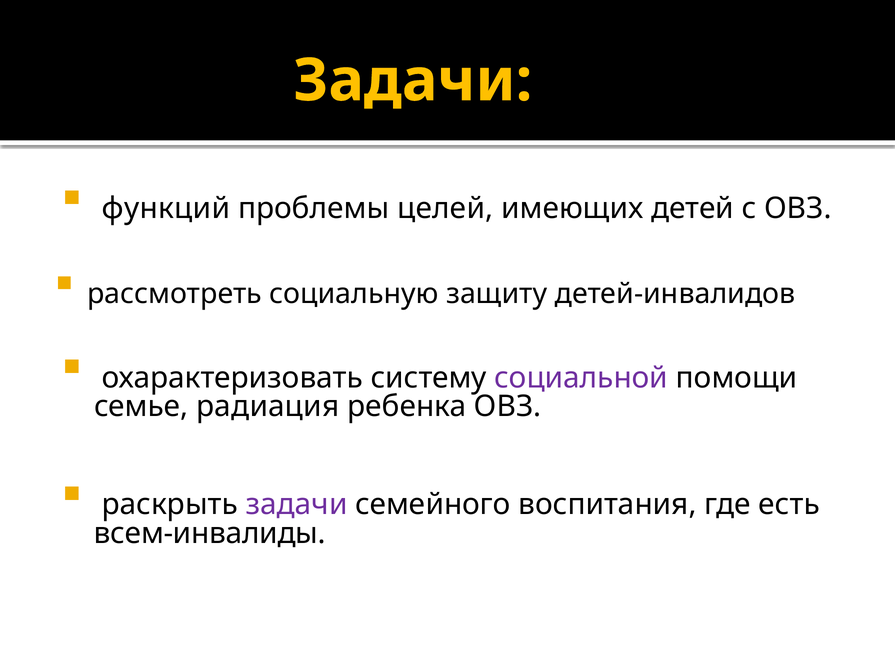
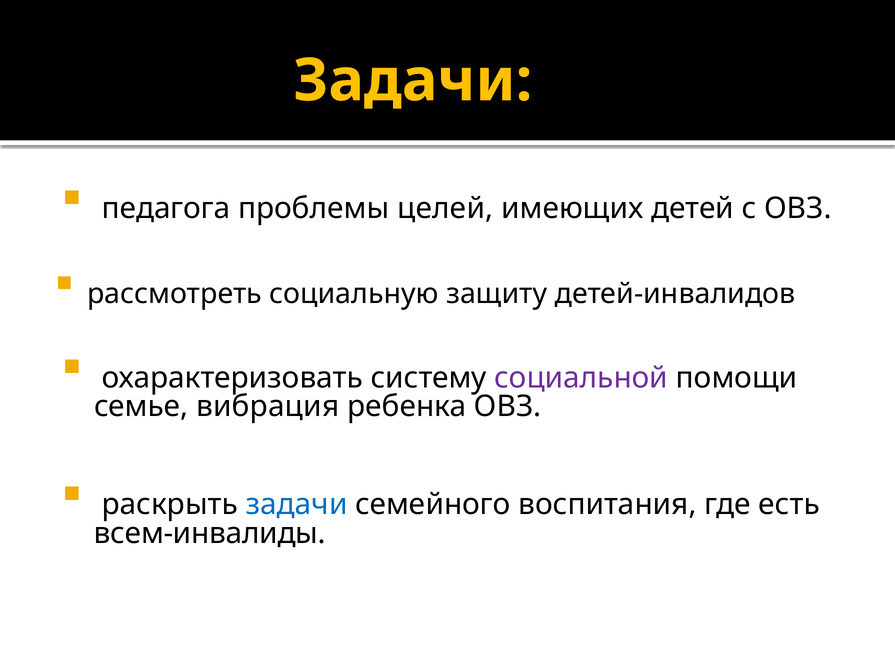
функций: функций -> педагога (166, 209)
радиация: радиация -> вибрация (268, 407)
задачи colour: purple -> blue (297, 505)
